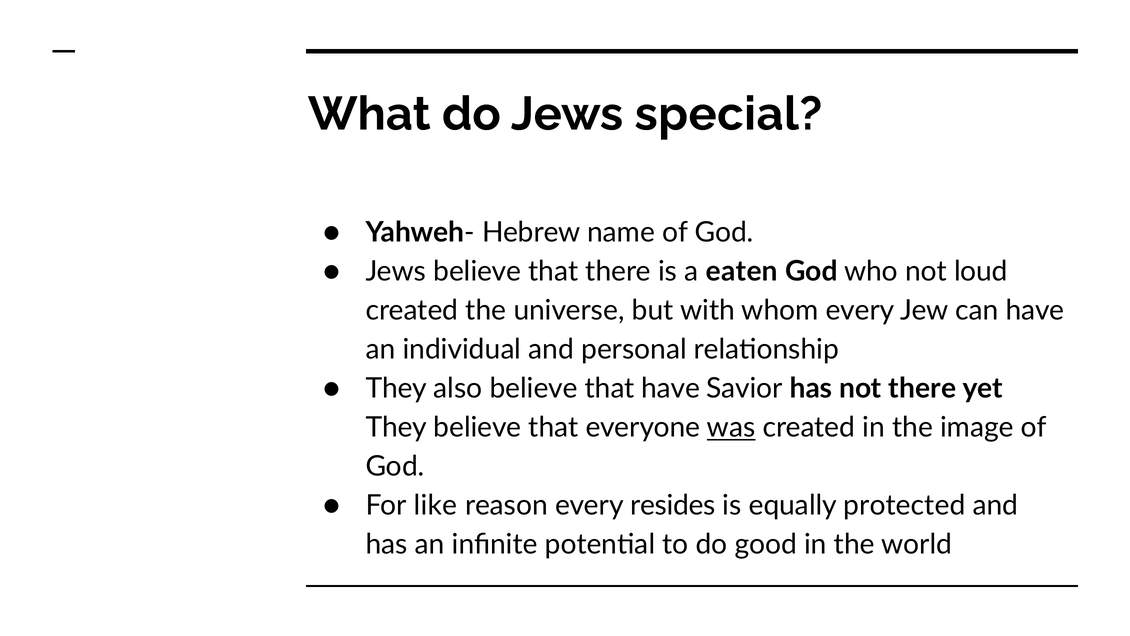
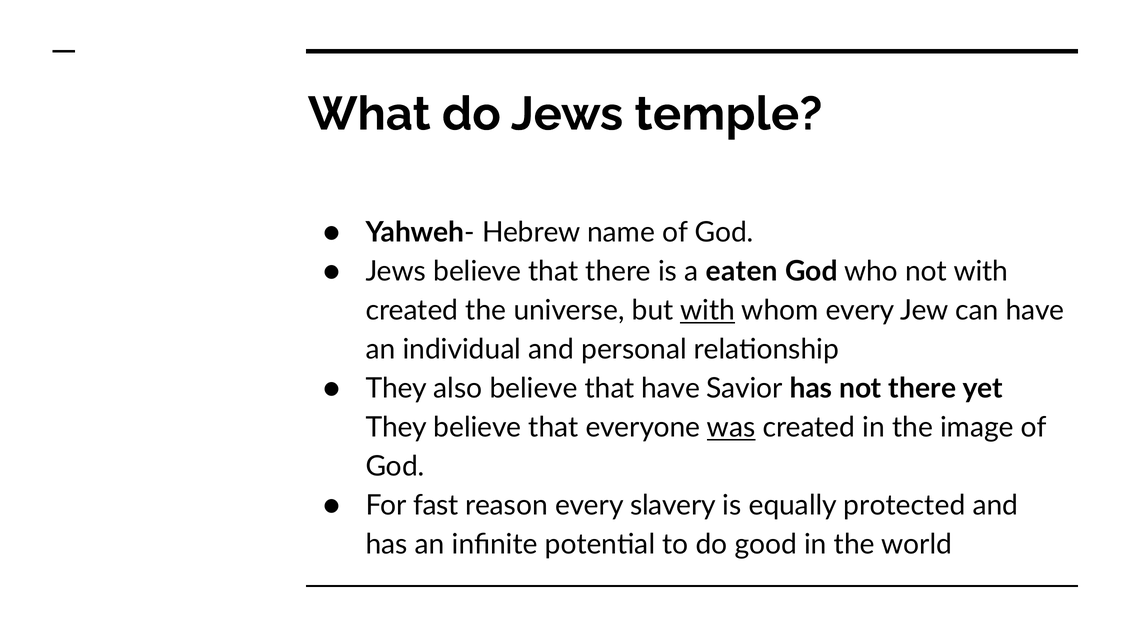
special: special -> temple (728, 114)
not loud: loud -> with (981, 271)
with underline: none -> present (707, 310)
like: like -> fast (436, 505)
resides: resides -> slavery (673, 505)
